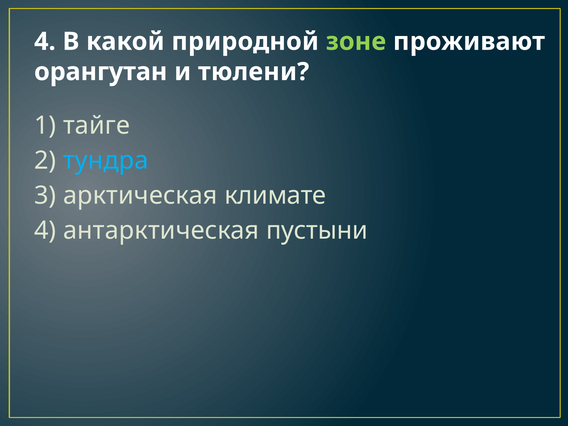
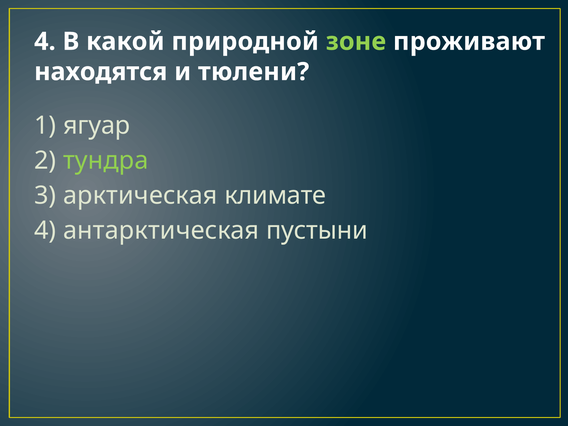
орангутан: орангутан -> находятся (101, 72)
тайге: тайге -> ягуар (97, 125)
тундра colour: light blue -> light green (106, 160)
